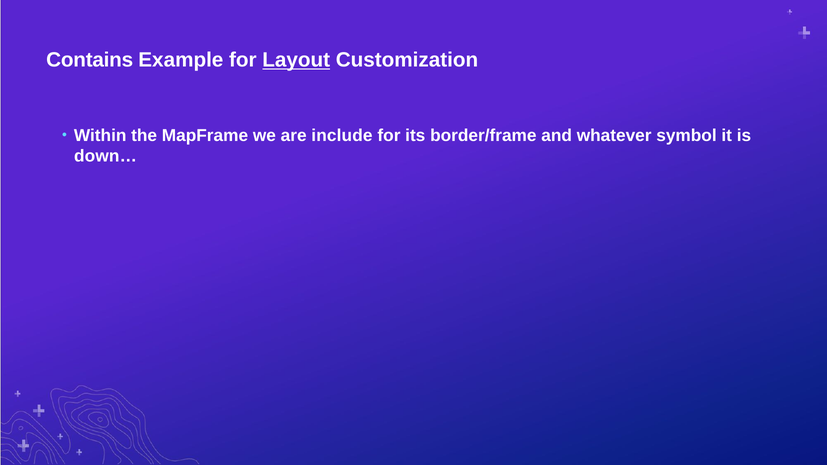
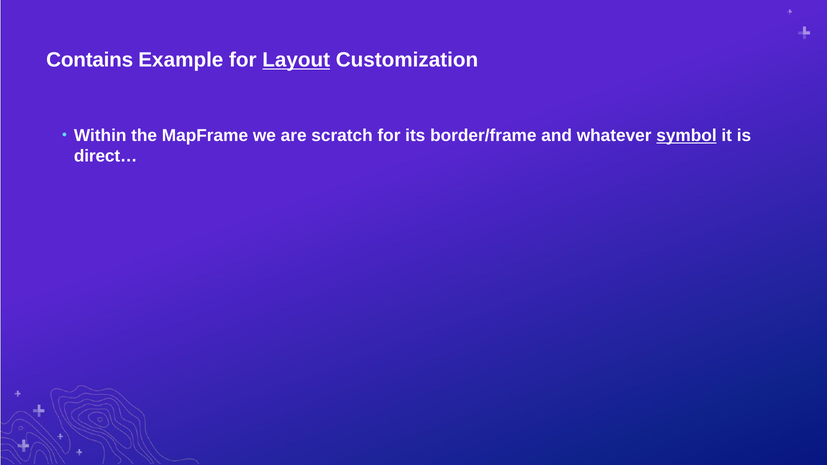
include: include -> scratch (342, 136)
symbol underline: none -> present (686, 136)
down…: down… -> direct… (106, 156)
